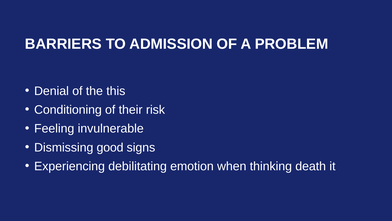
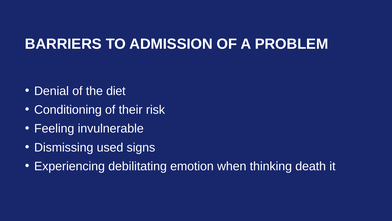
this: this -> diet (116, 91)
good: good -> used (110, 147)
